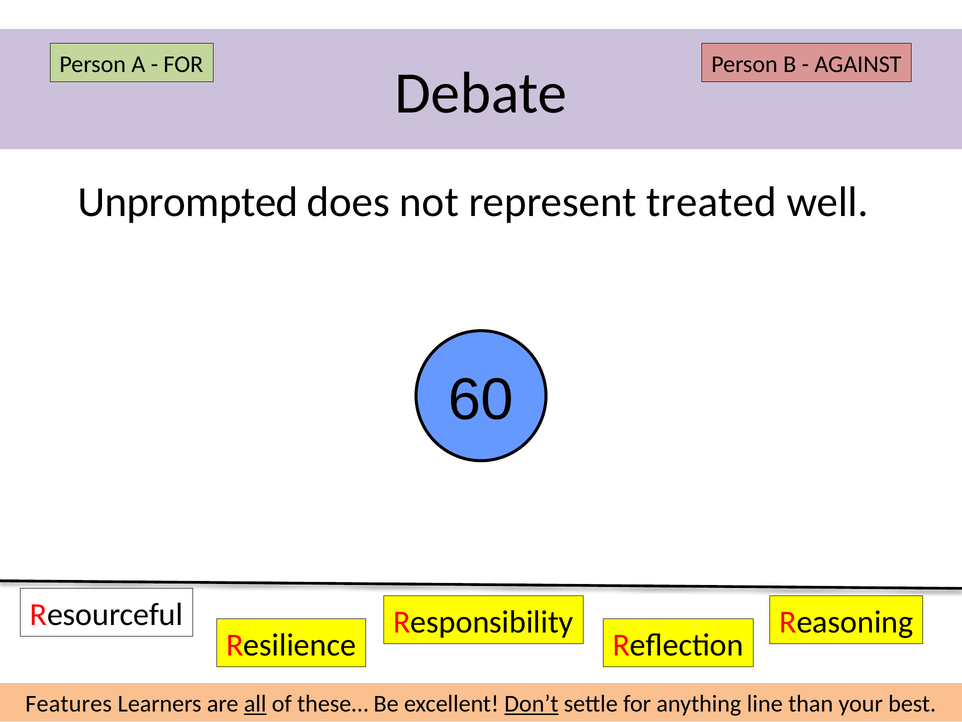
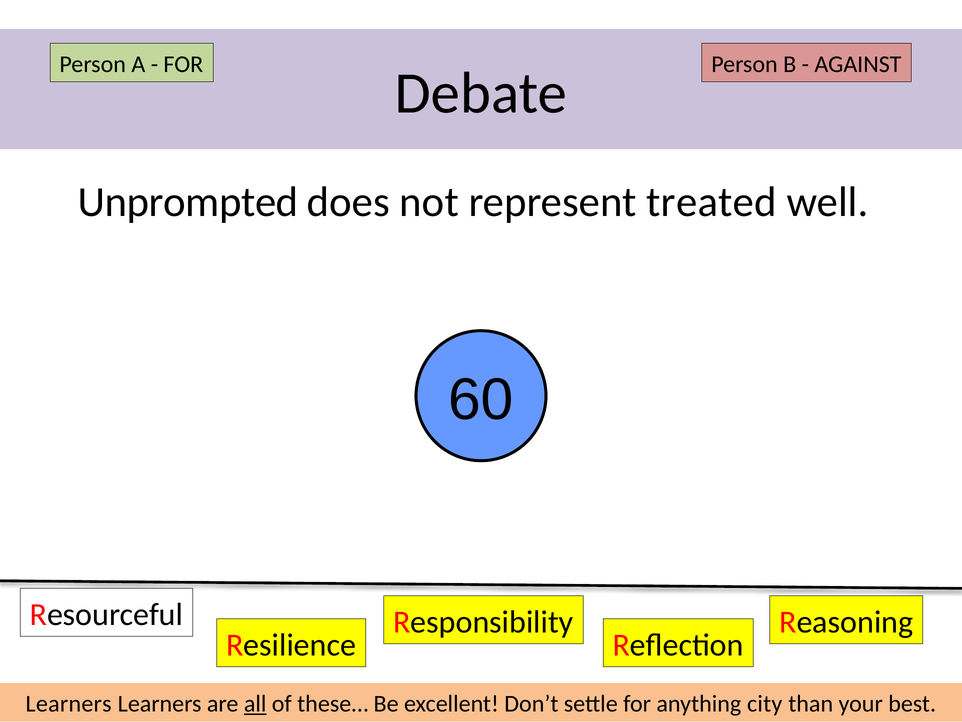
Features: Features -> Learners (69, 703)
Don’t underline: present -> none (531, 703)
line: line -> city (765, 703)
